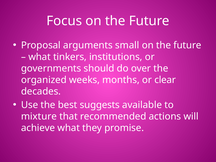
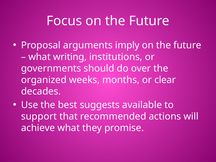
small: small -> imply (127, 45)
tinkers: tinkers -> writing (70, 57)
mixture: mixture -> support (39, 116)
